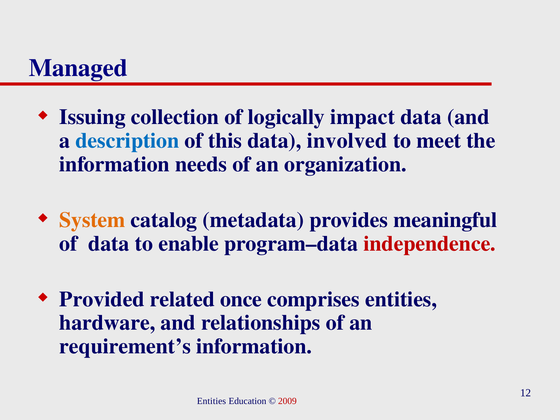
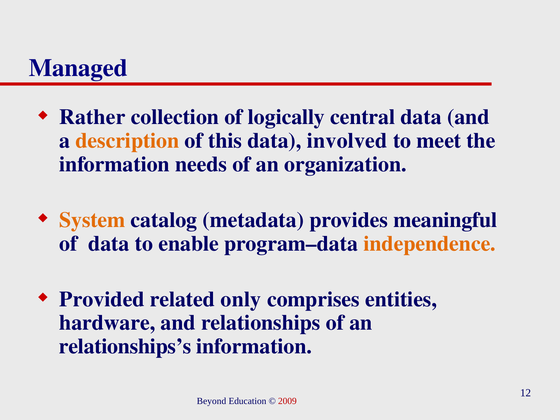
Issuing: Issuing -> Rather (92, 117)
impact: impact -> central (363, 117)
description colour: blue -> orange (127, 141)
independence colour: red -> orange (430, 243)
once: once -> only (241, 299)
requirement’s: requirement’s -> relationships’s (125, 346)
Entities: Entities -> Beyond (212, 401)
